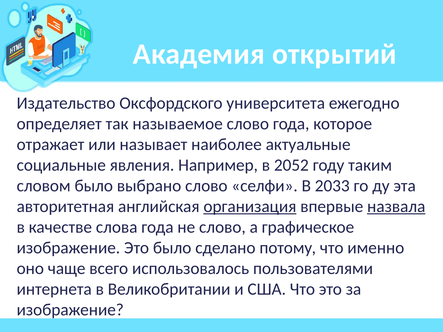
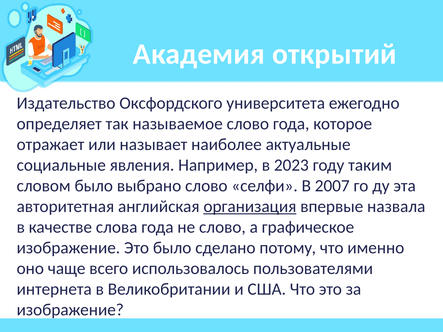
2052: 2052 -> 2023 (291, 165)
2033: 2033 -> 2007 (332, 186)
назвала underline: present -> none (396, 207)
